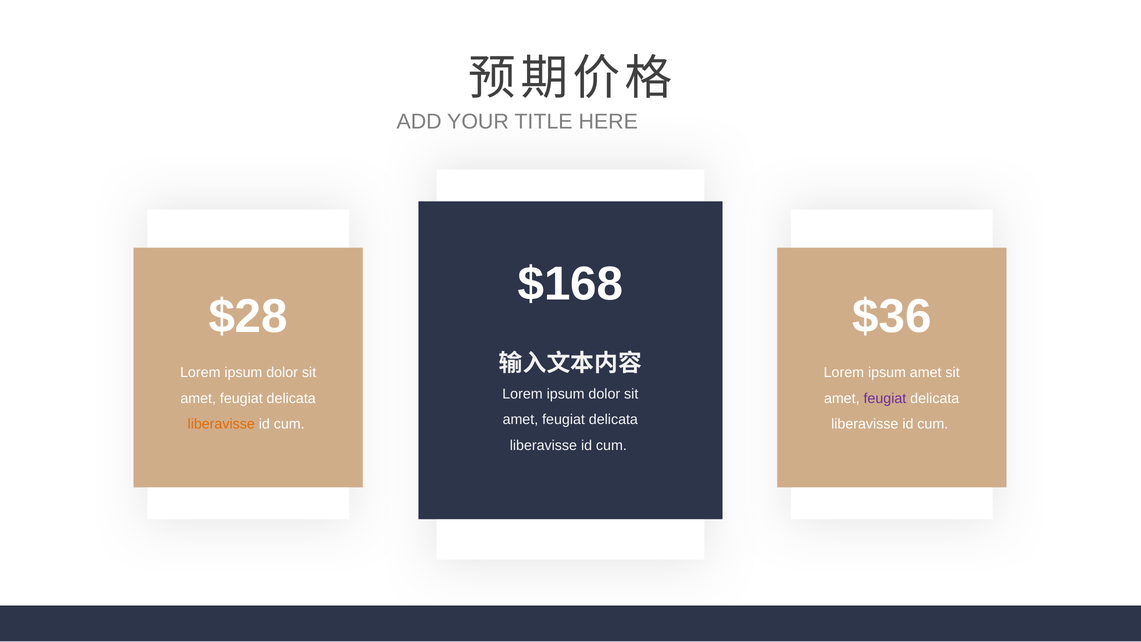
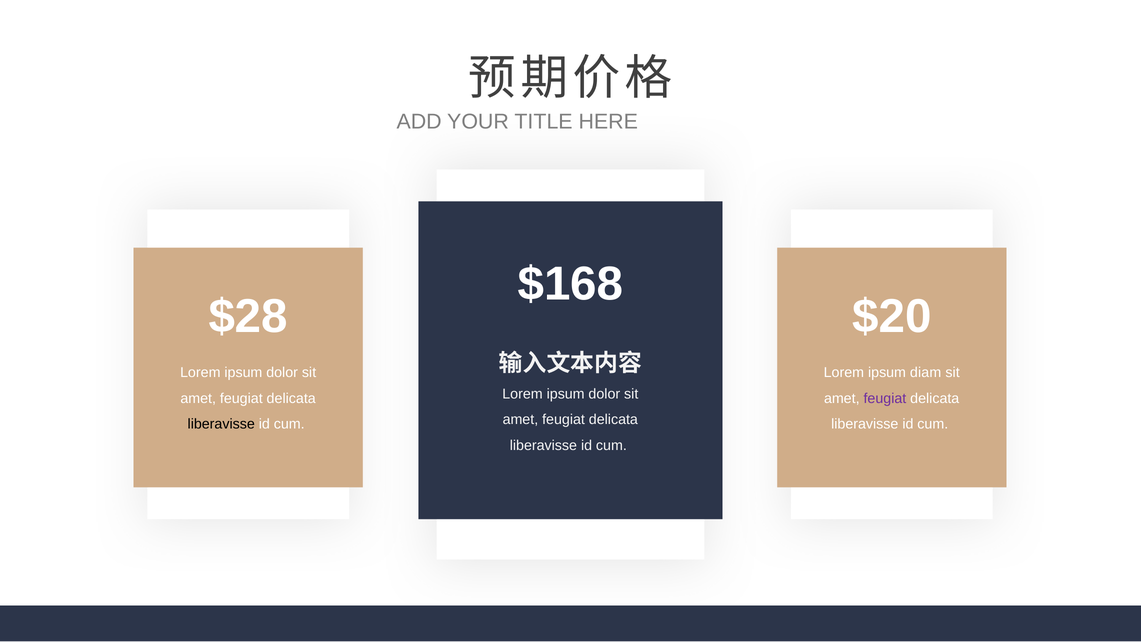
$36: $36 -> $20 (892, 316)
ipsum amet: amet -> diam (926, 373)
liberavisse colour: orange -> black (221, 424)
